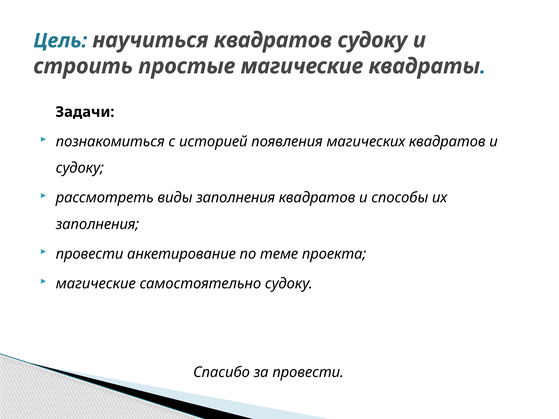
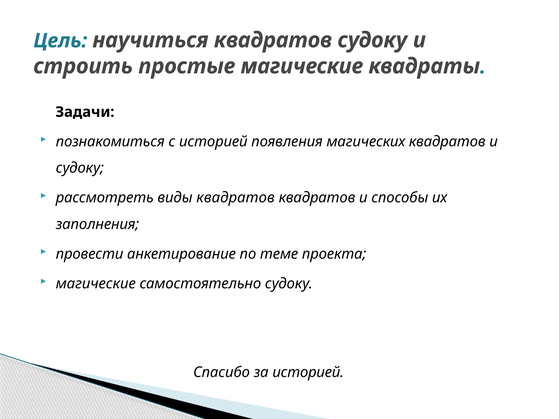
виды заполнения: заполнения -> квадратов (236, 198)
за провести: провести -> историей (308, 373)
